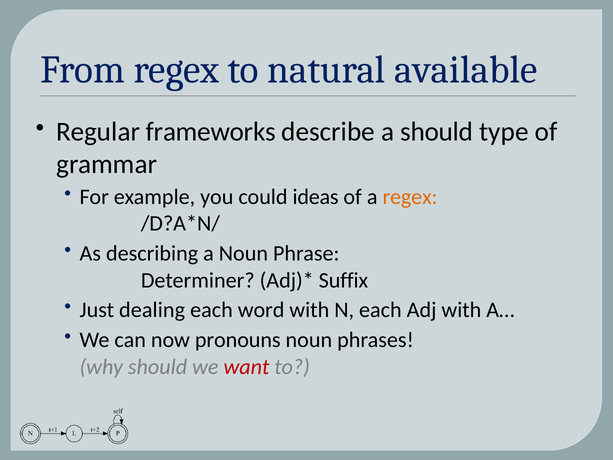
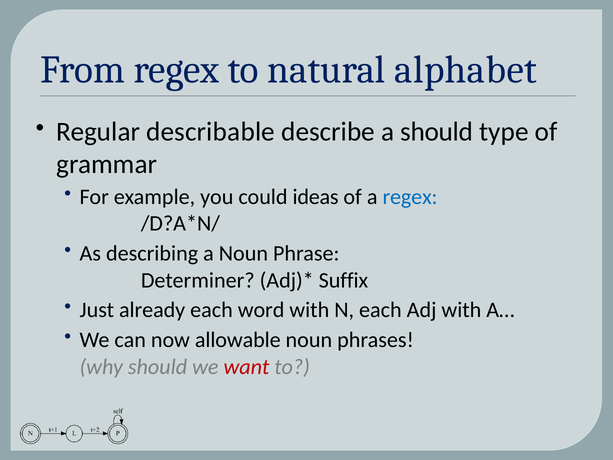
available: available -> alphabet (466, 70)
frameworks: frameworks -> describable (211, 132)
regex colour: orange -> blue (410, 197)
dealing: dealing -> already (152, 310)
pronouns: pronouns -> allowable (238, 340)
